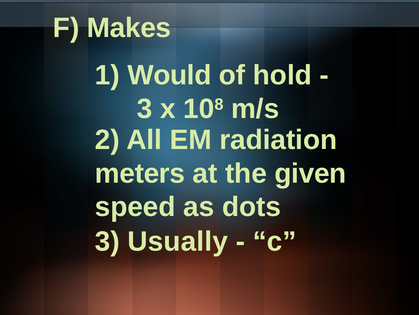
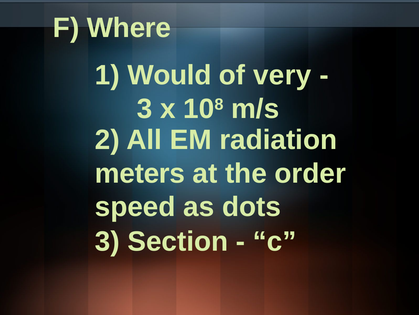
Makes: Makes -> Where (129, 28)
hold: hold -> very (282, 75)
given: given -> order (310, 173)
Usually: Usually -> Section (178, 241)
